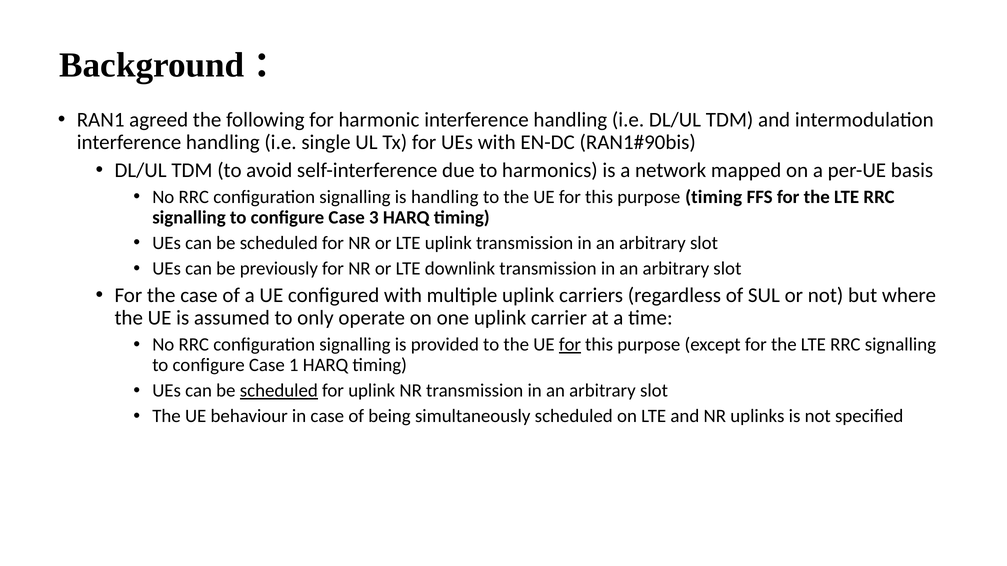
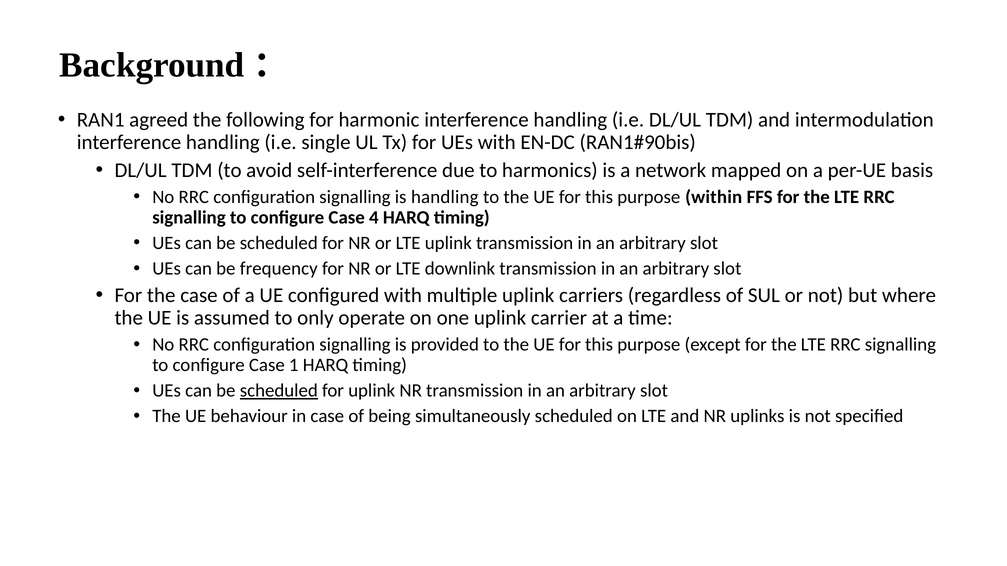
purpose timing: timing -> within (714, 197)
3: 3 -> 4 (374, 217)
previously: previously -> frequency (279, 269)
for underline: present -> none (570, 345)
